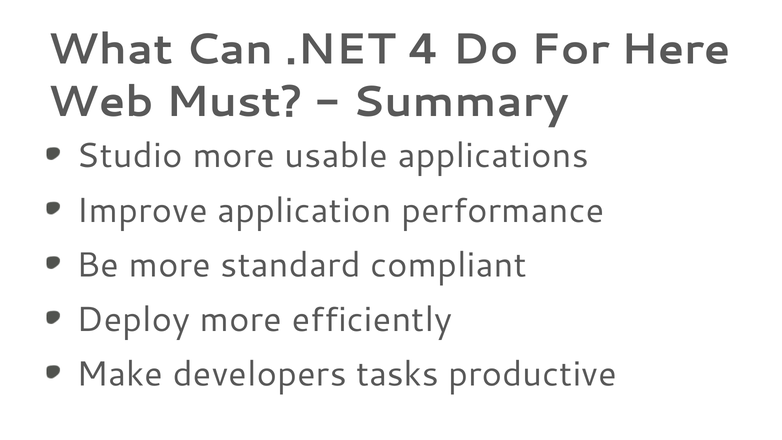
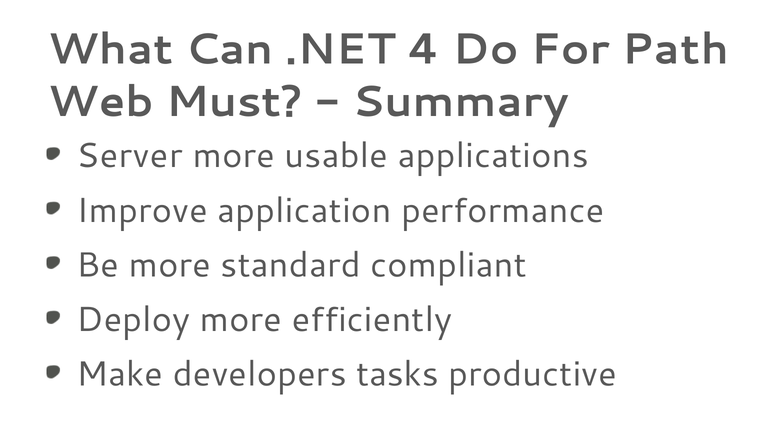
Here: Here -> Path (675, 50)
Studio: Studio -> Server (130, 156)
